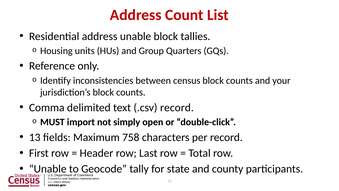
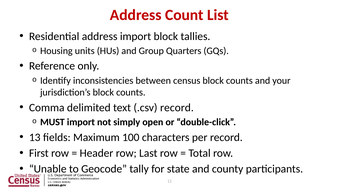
address unable: unable -> import (136, 36)
758: 758 -> 100 (131, 137)
